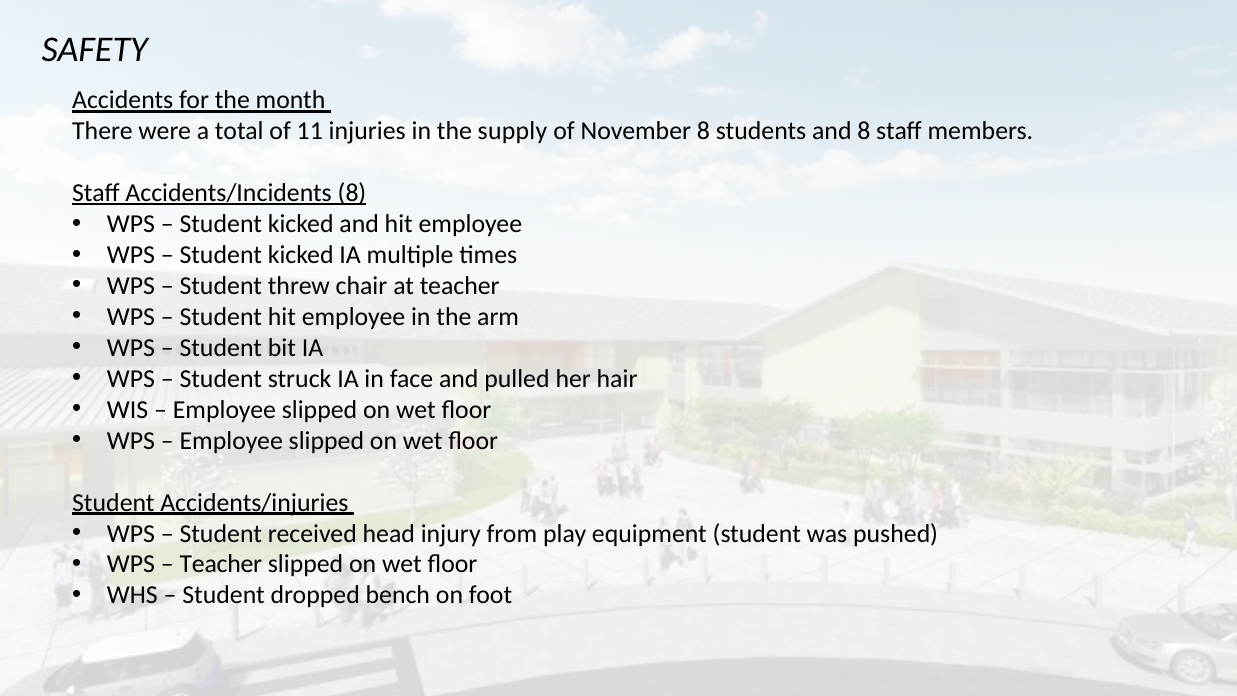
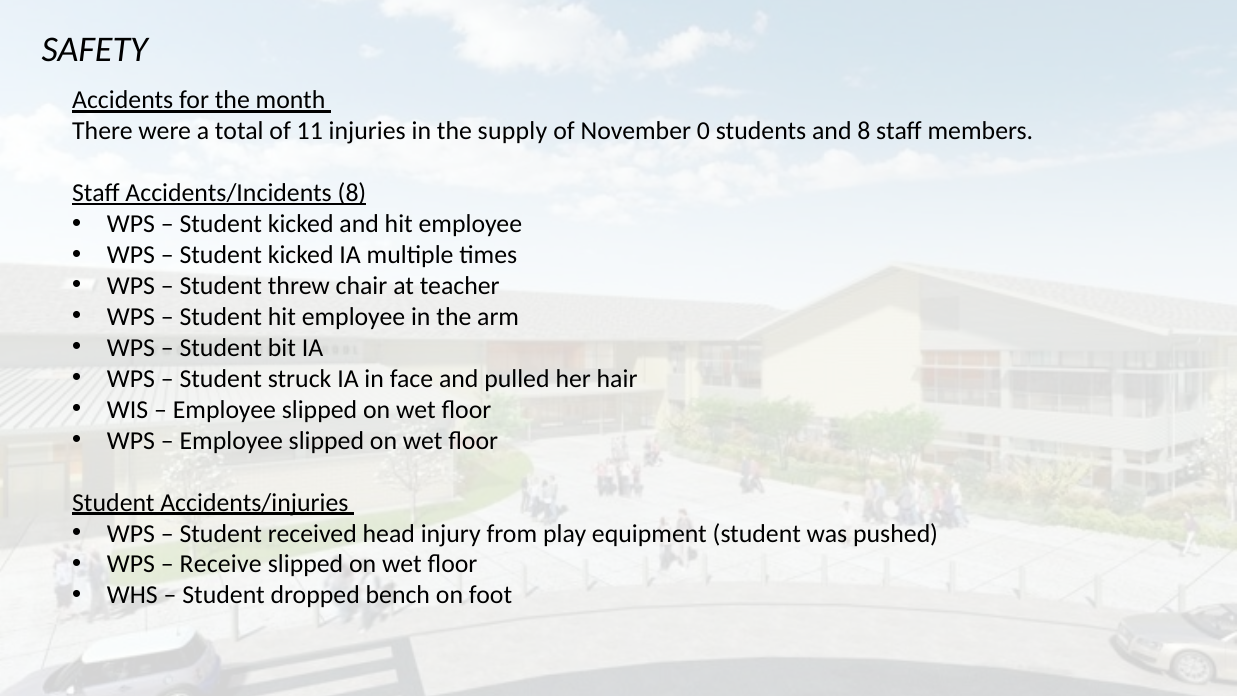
November 8: 8 -> 0 (703, 131)
Teacher: Teacher -> Receive (221, 564)
